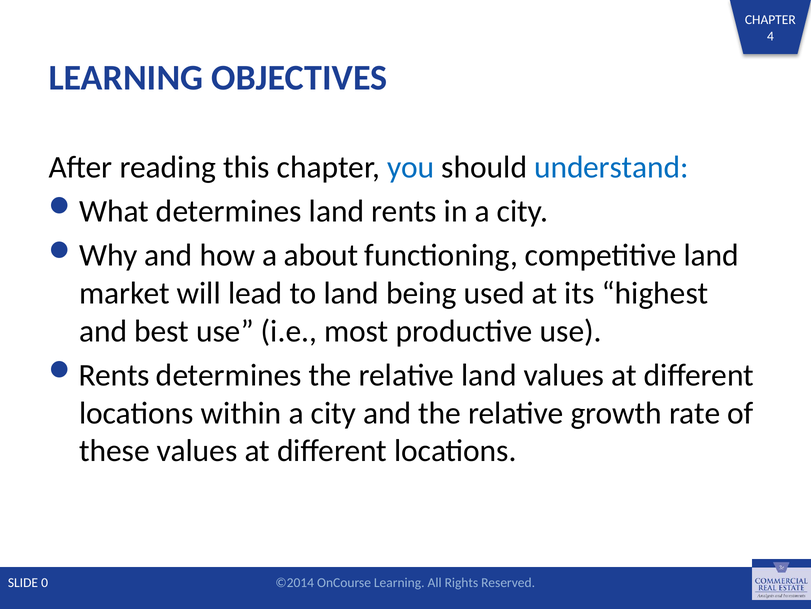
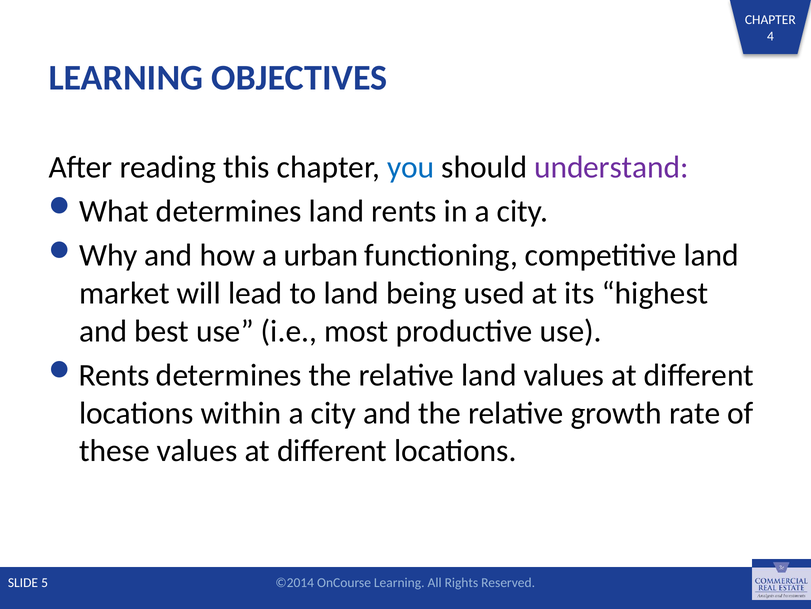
understand colour: blue -> purple (611, 167)
about: about -> urban (321, 255)
0: 0 -> 5 (45, 582)
